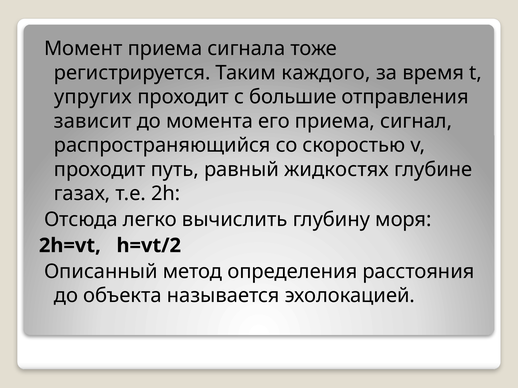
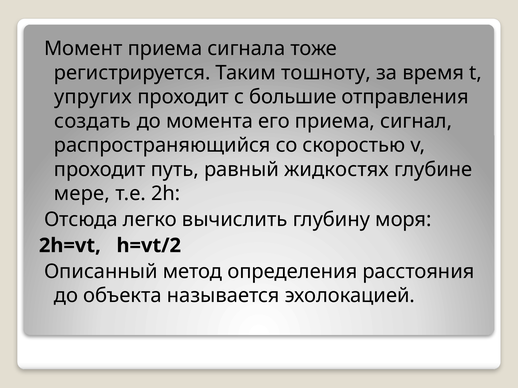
каждого: каждого -> тошноту (326, 73)
зависит: зависит -> создать (93, 121)
газах: газах -> мере (82, 194)
